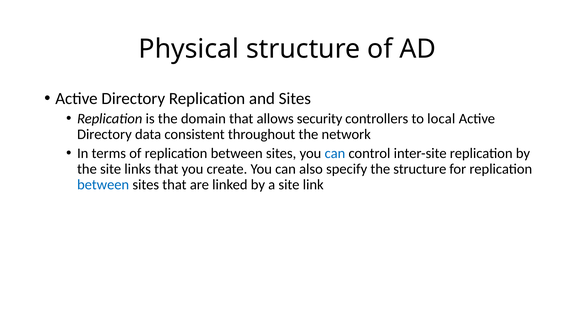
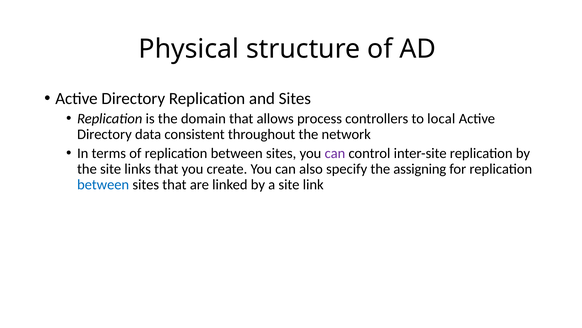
security: security -> process (320, 118)
can colour: blue -> purple (335, 153)
the structure: structure -> assigning (420, 169)
